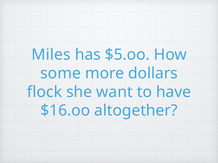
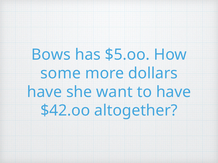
Miles: Miles -> Bows (51, 55)
flock: flock -> have (44, 92)
$16.oo: $16.oo -> $42.oo (65, 111)
